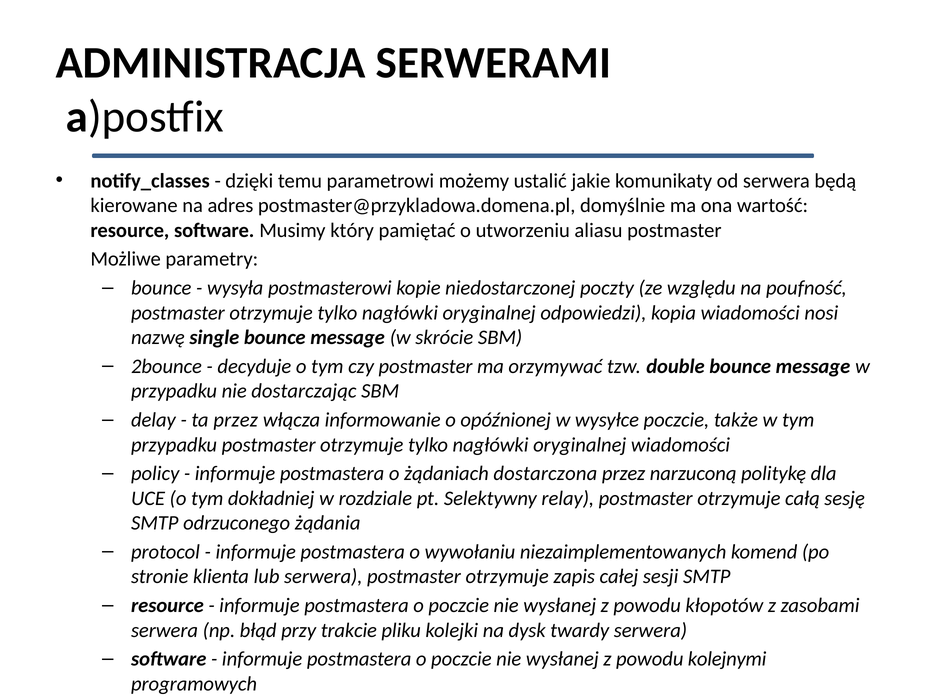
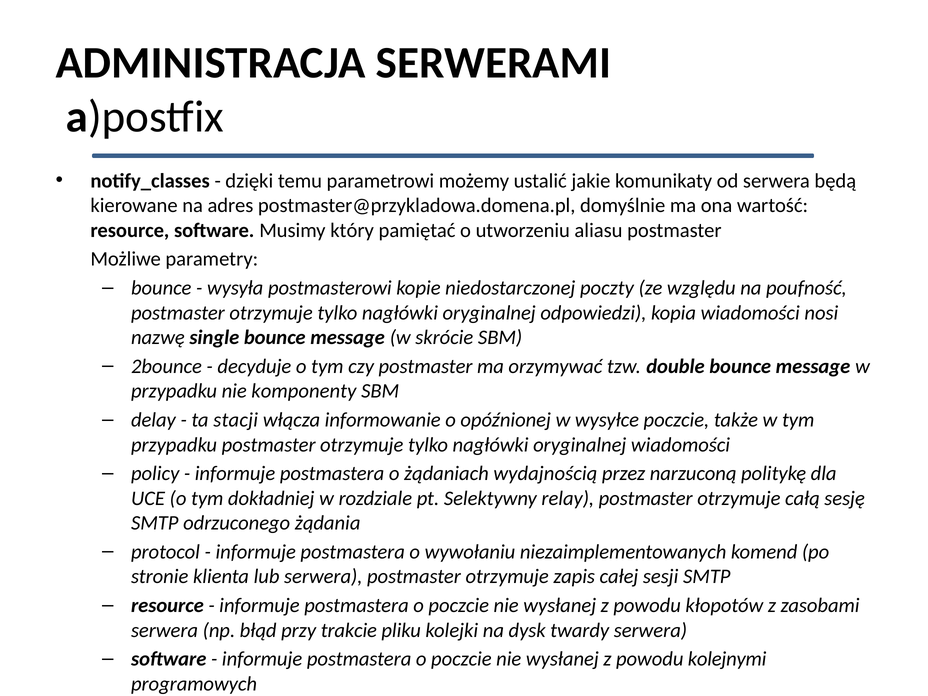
dostarczając: dostarczając -> komponenty (304, 391)
ta przez: przez -> stacji (236, 420)
dostarczona: dostarczona -> wydajnością (545, 474)
